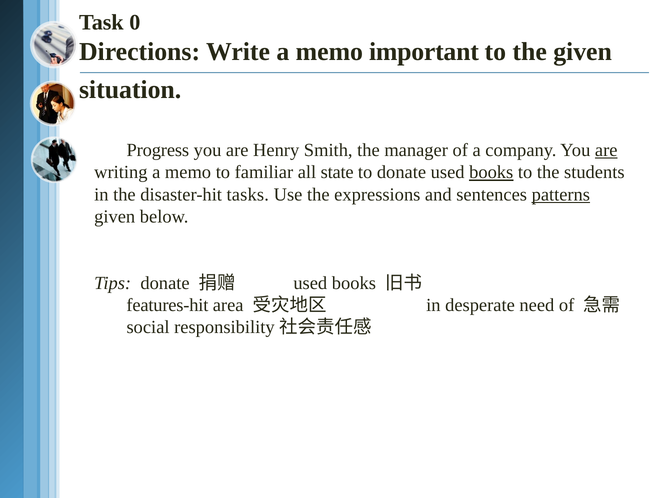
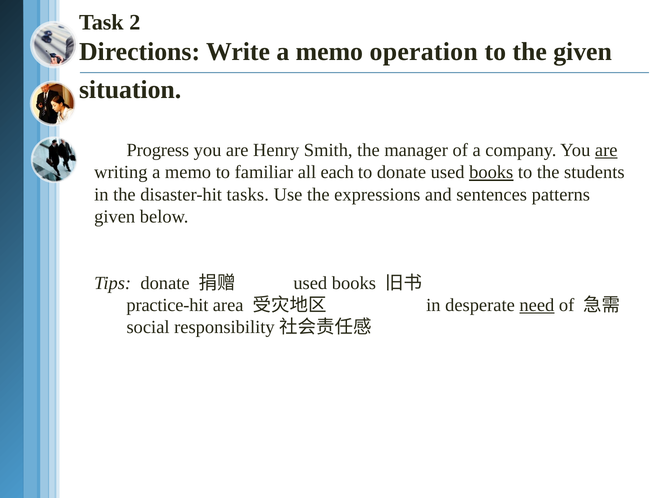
0: 0 -> 2 (135, 23)
important: important -> operation (424, 52)
state: state -> each (337, 172)
patterns underline: present -> none (561, 194)
features-hit: features-hit -> practice-hit (167, 305)
need underline: none -> present (537, 305)
